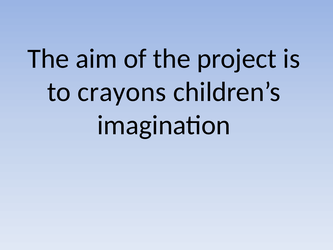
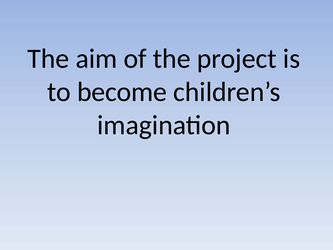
crayons: crayons -> become (122, 92)
